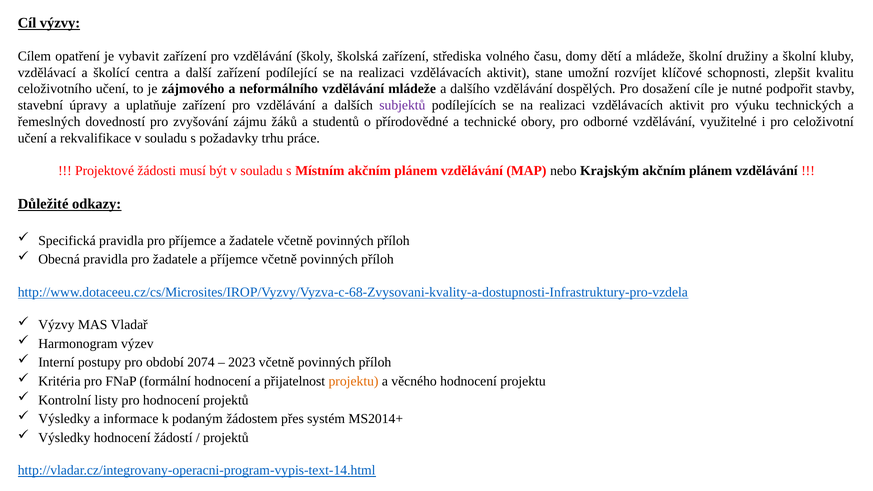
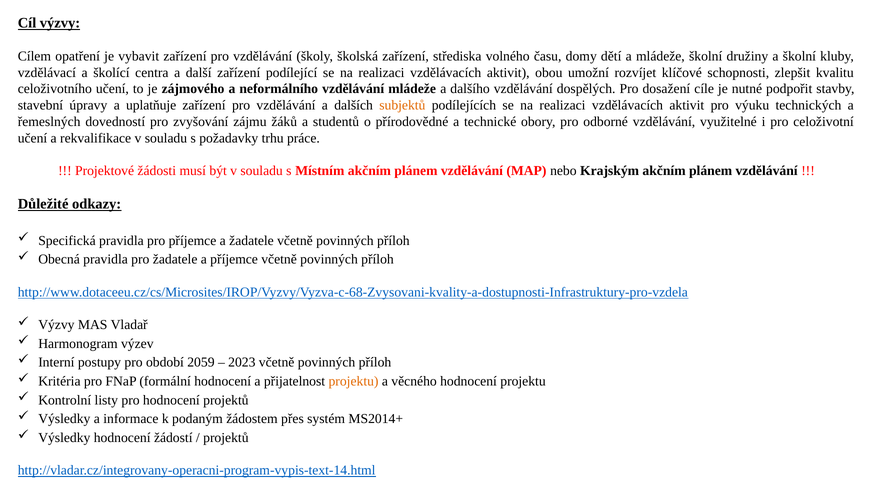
stane: stane -> obou (549, 73)
subjektů colour: purple -> orange (402, 105)
2074: 2074 -> 2059 (201, 363)
